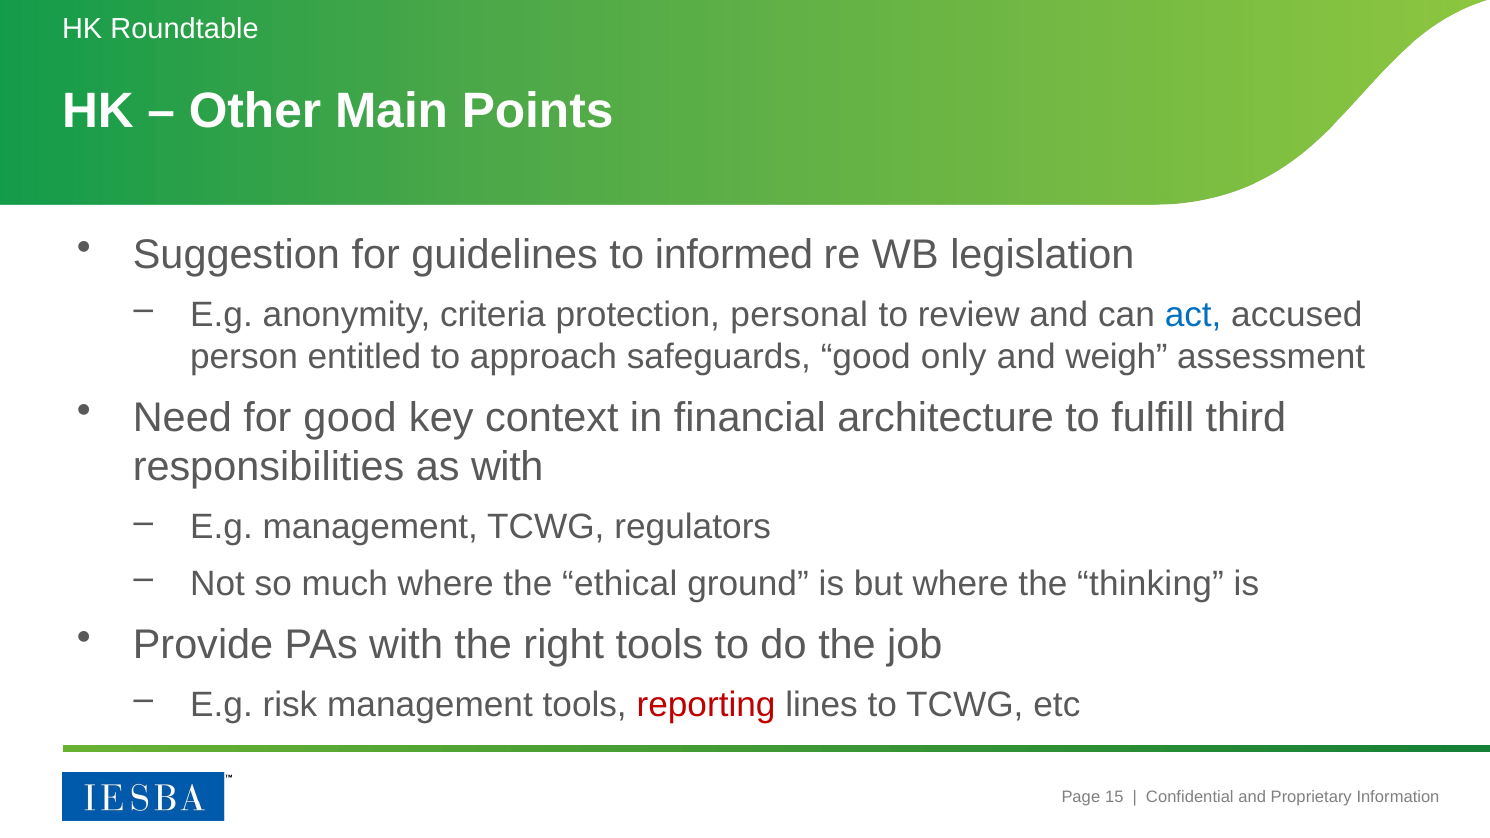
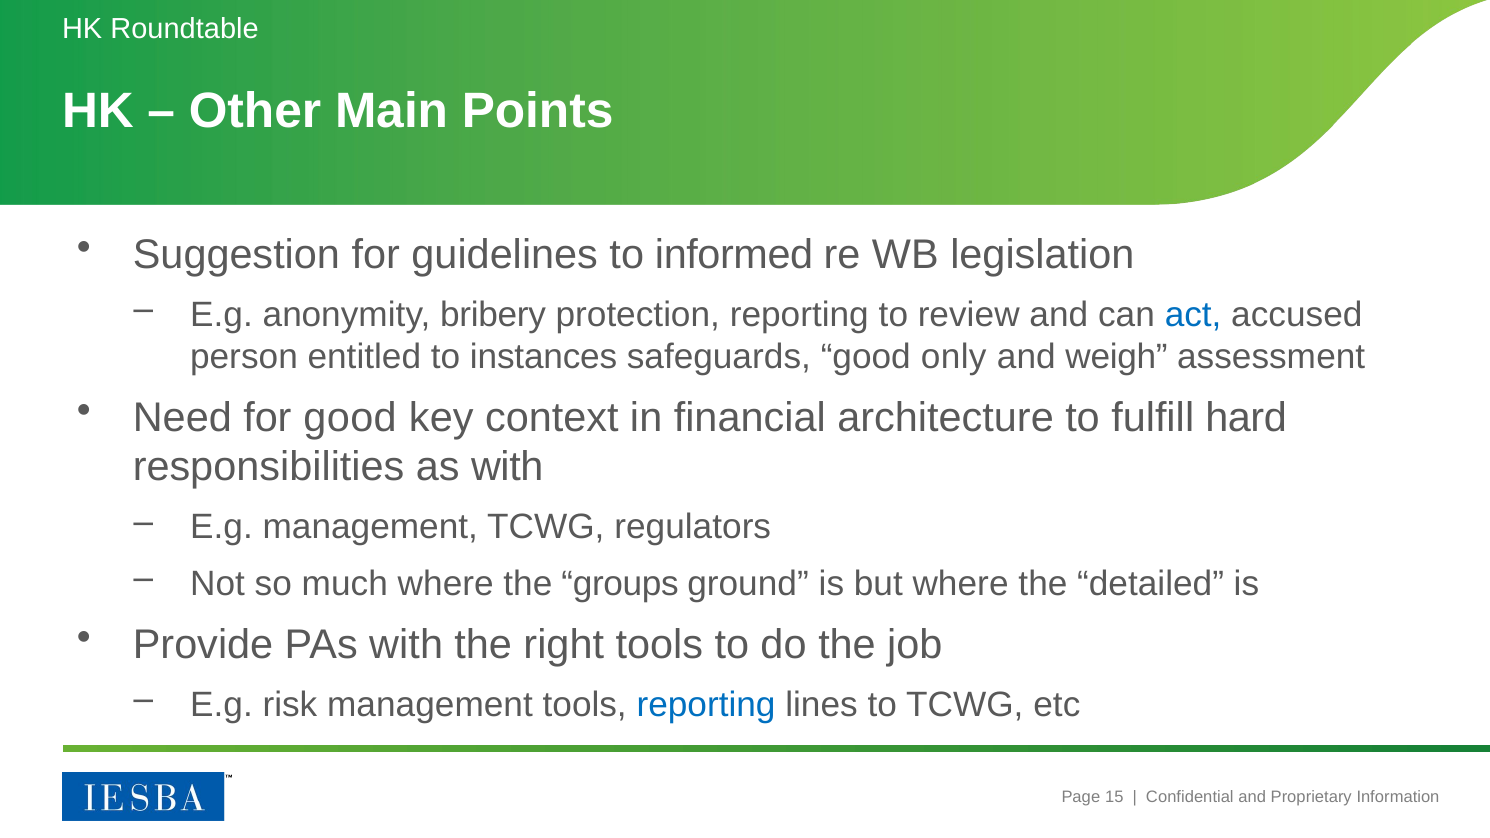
criteria: criteria -> bribery (493, 315)
protection personal: personal -> reporting (799, 315)
approach: approach -> instances (544, 357)
third: third -> hard (1246, 418)
ethical: ethical -> groups (620, 584)
thinking: thinking -> detailed (1151, 584)
reporting colour: red -> blue (706, 705)
